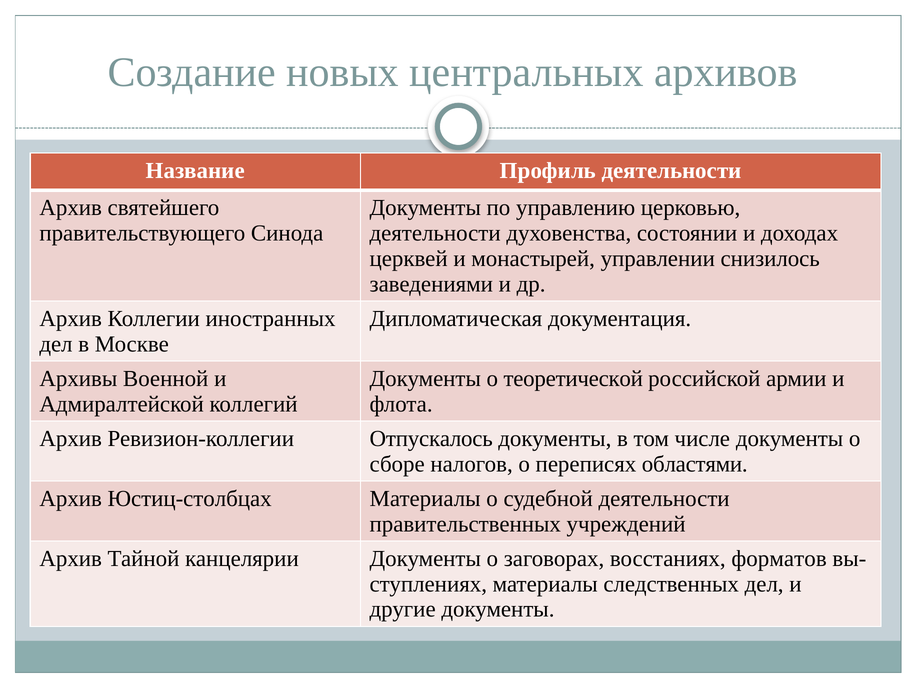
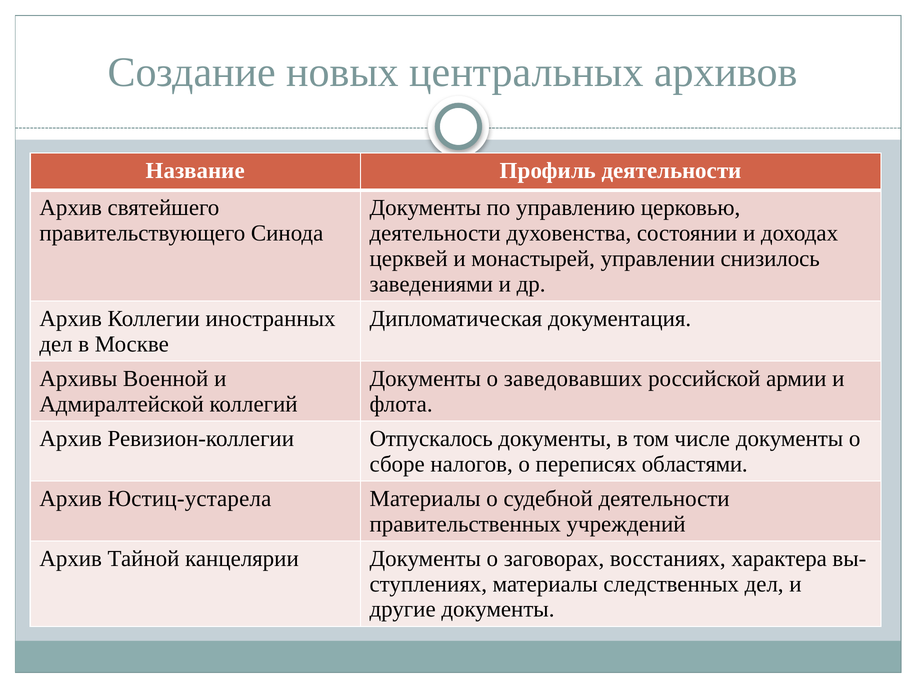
теоретической: теоретической -> заведовавших (573, 379)
Юстиц-столбцах: Юстиц-столбцах -> Юстиц-устарела (189, 498)
форматов: форматов -> характера (779, 558)
